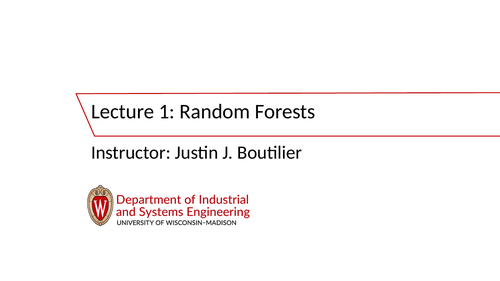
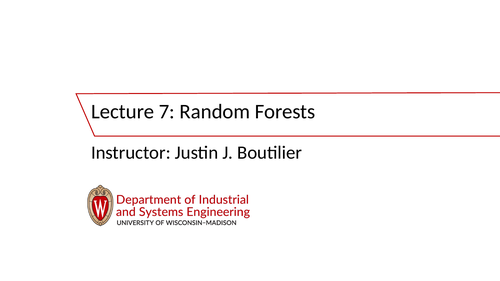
1: 1 -> 7 (167, 112)
